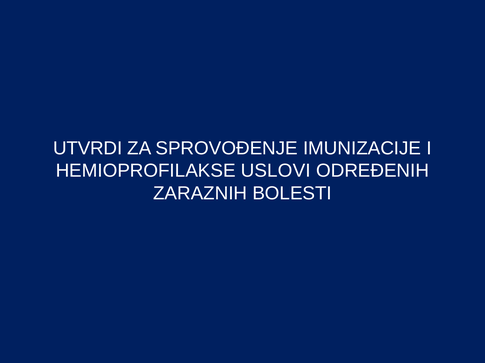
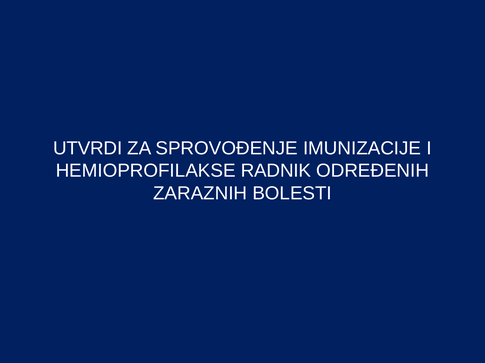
USLOVI: USLOVI -> RADNIK (276, 171)
